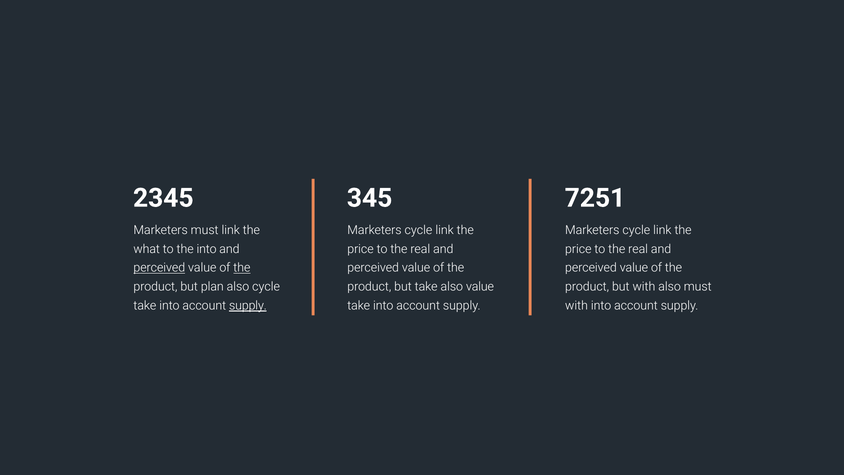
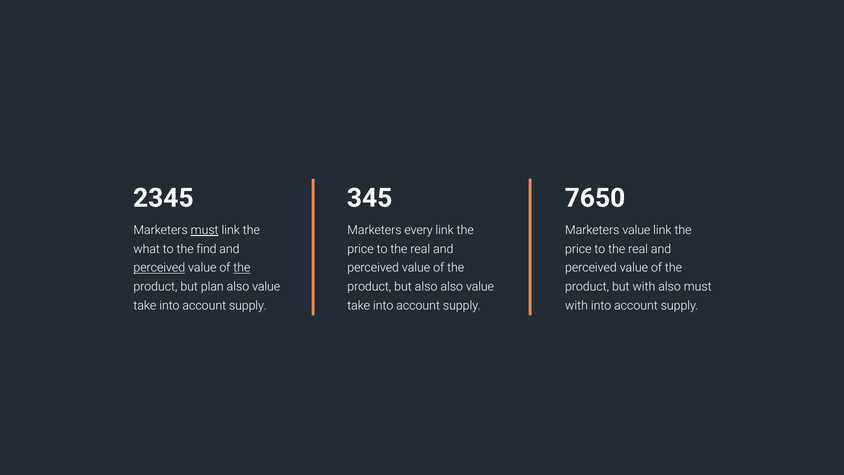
7251: 7251 -> 7650 (595, 198)
must underline: none -> present (205, 230)
cycle: cycle -> every (419, 230)
cycle: cycle -> value (636, 230)
the into: into -> find (207, 249)
cycle: cycle -> value (266, 287)
but take: take -> also (426, 287)
supply underline: present -> none (248, 306)
